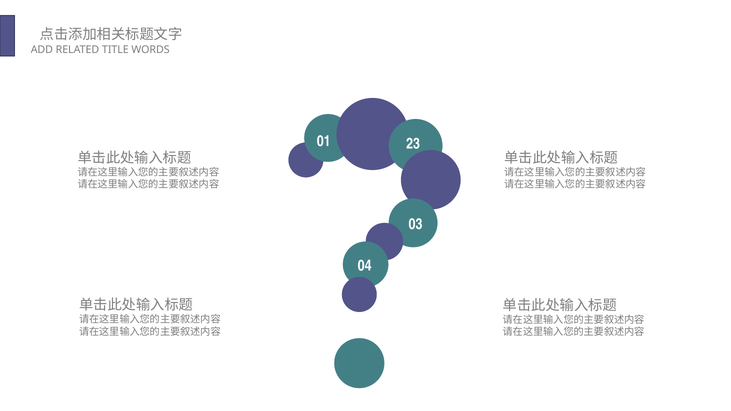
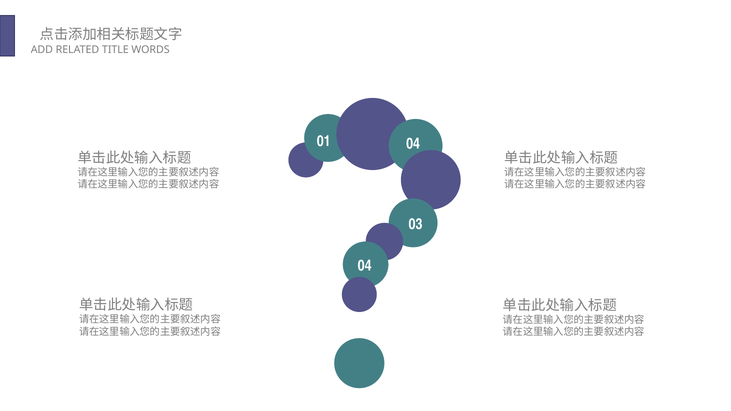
01 23: 23 -> 04 (413, 144)
